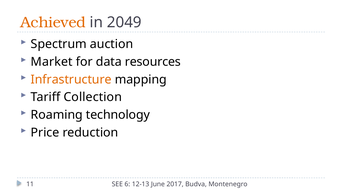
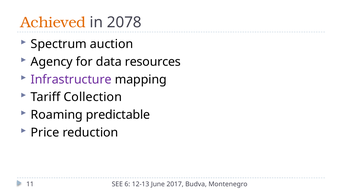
2049: 2049 -> 2078 (124, 22)
Market: Market -> Agency (52, 62)
Infrastructure colour: orange -> purple (71, 80)
technology: technology -> predictable (118, 115)
